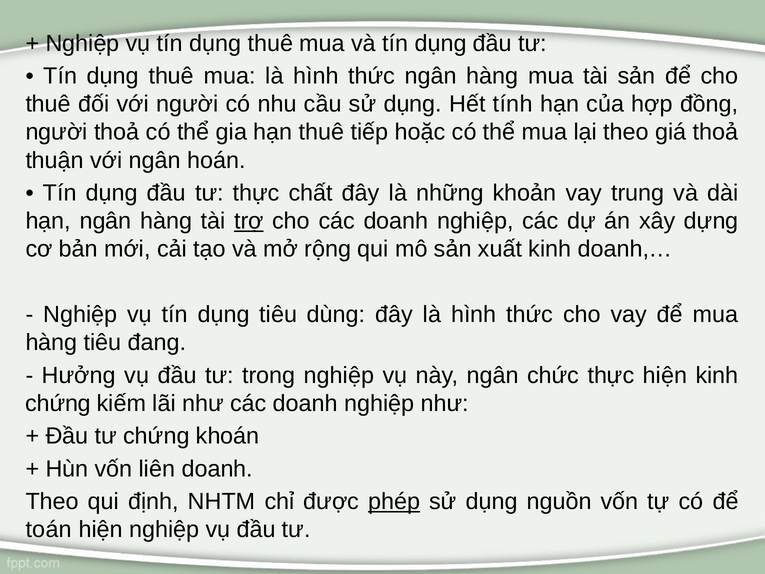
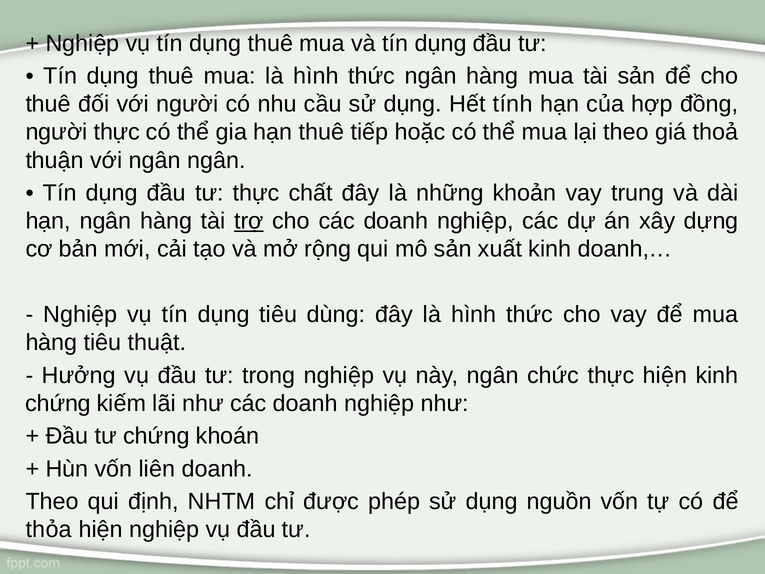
người thoả: thoả -> thực (117, 132)
ngân hoán: hoán -> ngân (216, 160)
đang: đang -> thuật (157, 342)
phép underline: present -> none (394, 501)
toán: toán -> thỏa (49, 529)
